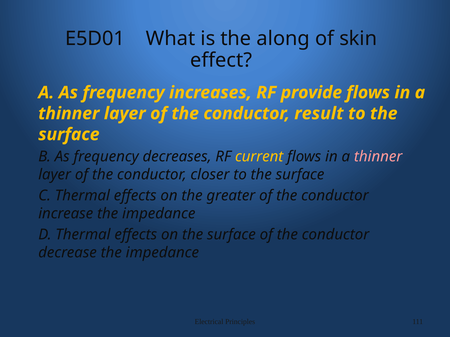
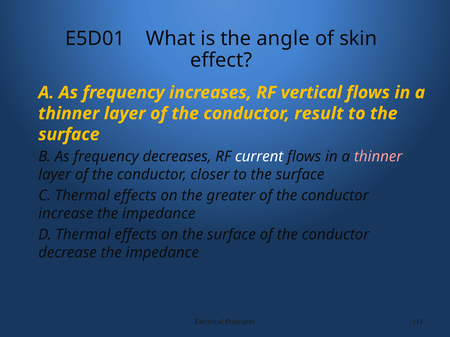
along: along -> angle (283, 39)
provide: provide -> vertical (311, 93)
current colour: yellow -> white (259, 157)
